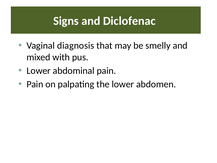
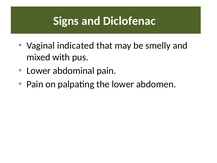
diagnosis: diagnosis -> indicated (76, 46)
